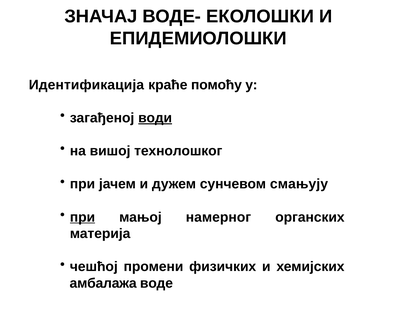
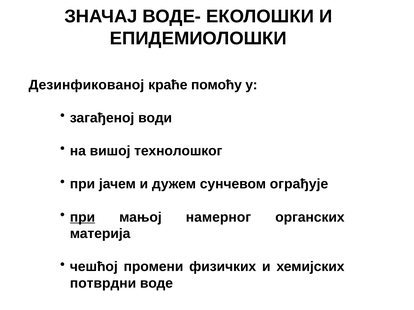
Идентификација: Идентификација -> Дезинфикованој (86, 85)
води underline: present -> none (155, 118)
смањују: смањују -> ограђује (299, 184)
амбалажа: амбалажа -> потврдни (103, 284)
